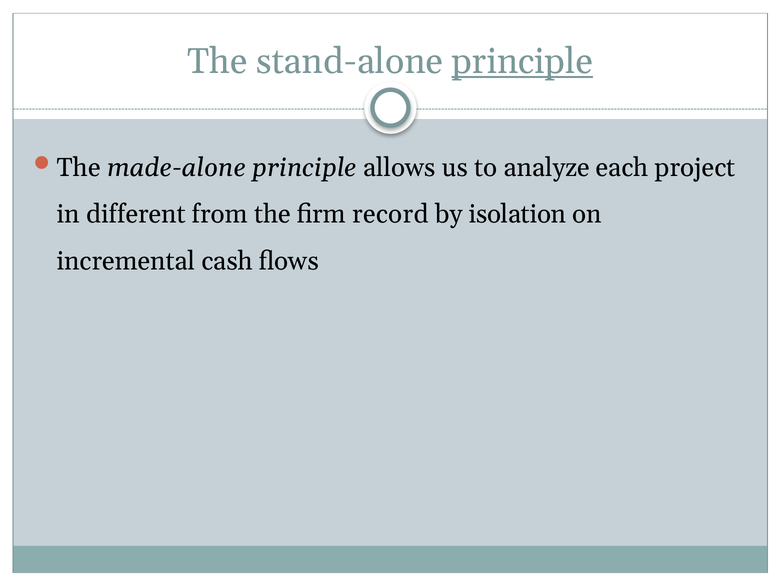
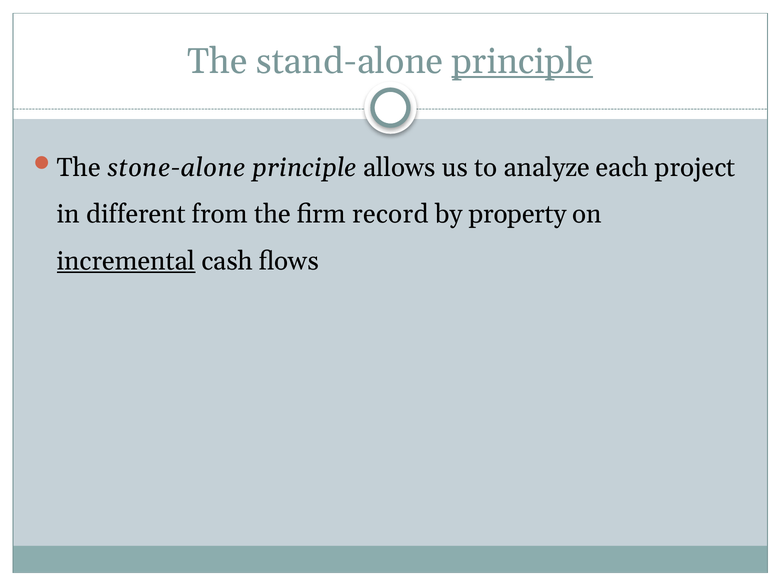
made-alone: made-alone -> stone-alone (176, 167)
isolation: isolation -> property (518, 214)
incremental underline: none -> present (126, 261)
